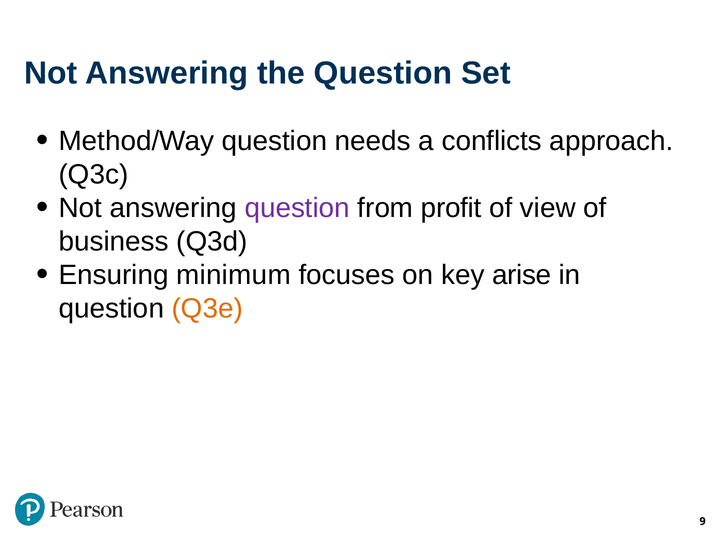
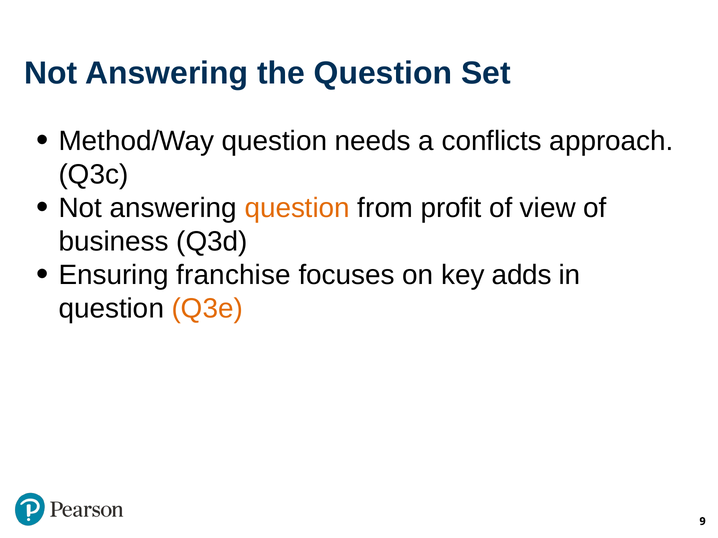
question colour: purple -> orange (297, 208)
minimum: minimum -> franchise (234, 275)
arise: arise -> adds (522, 275)
